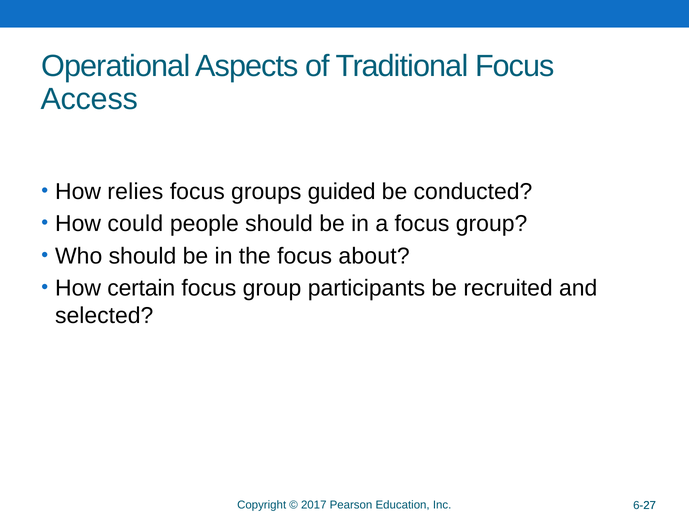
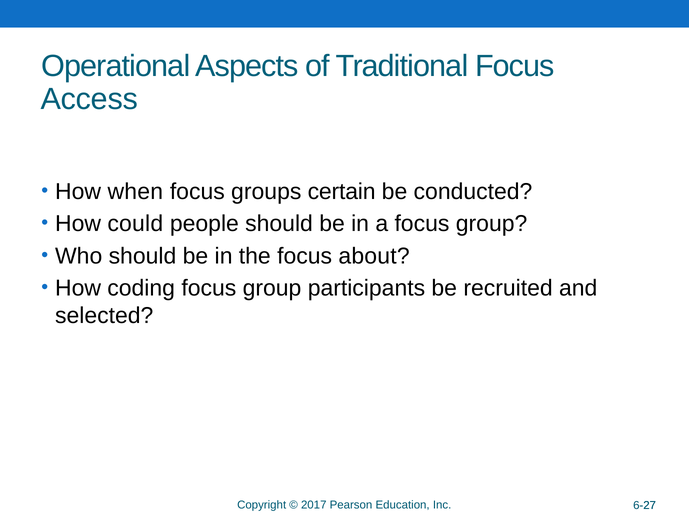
relies: relies -> when (135, 192)
guided: guided -> certain (342, 192)
certain: certain -> coding (141, 288)
